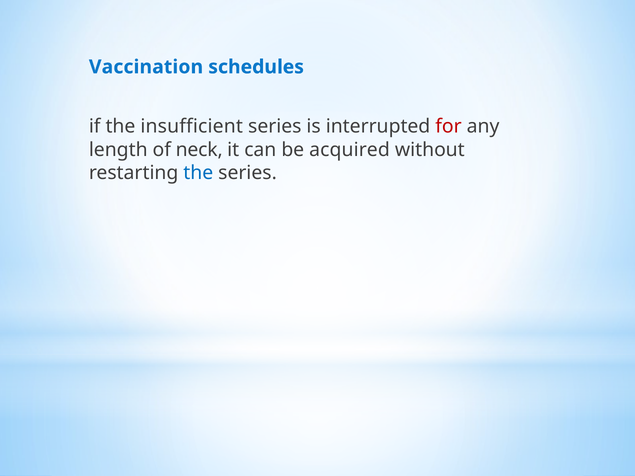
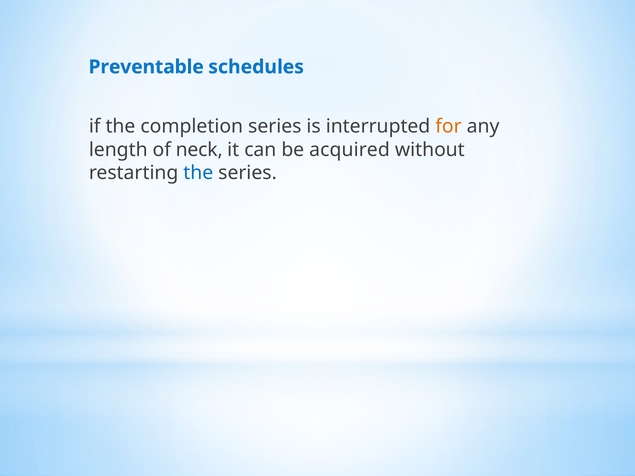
Vaccination: Vaccination -> Preventable (146, 67)
insufficient: insufficient -> completion (192, 127)
for colour: red -> orange (448, 127)
